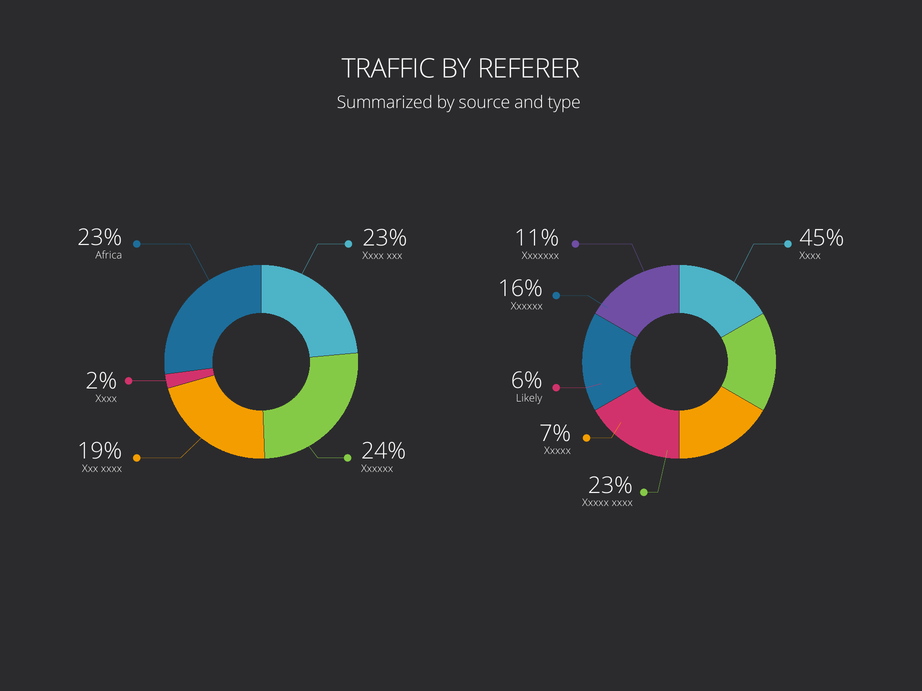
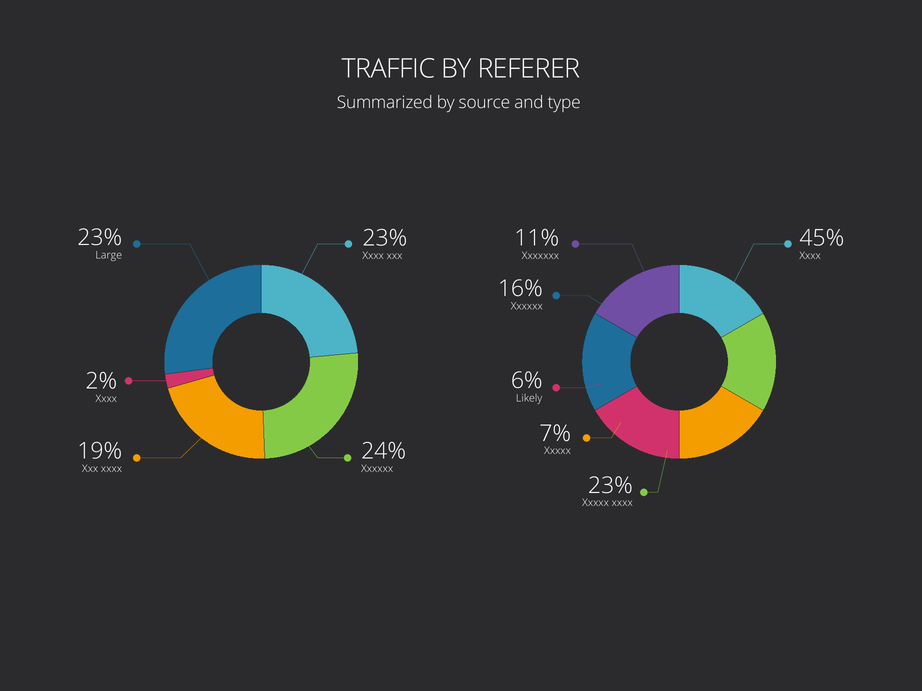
Africa: Africa -> Large (109, 255)
